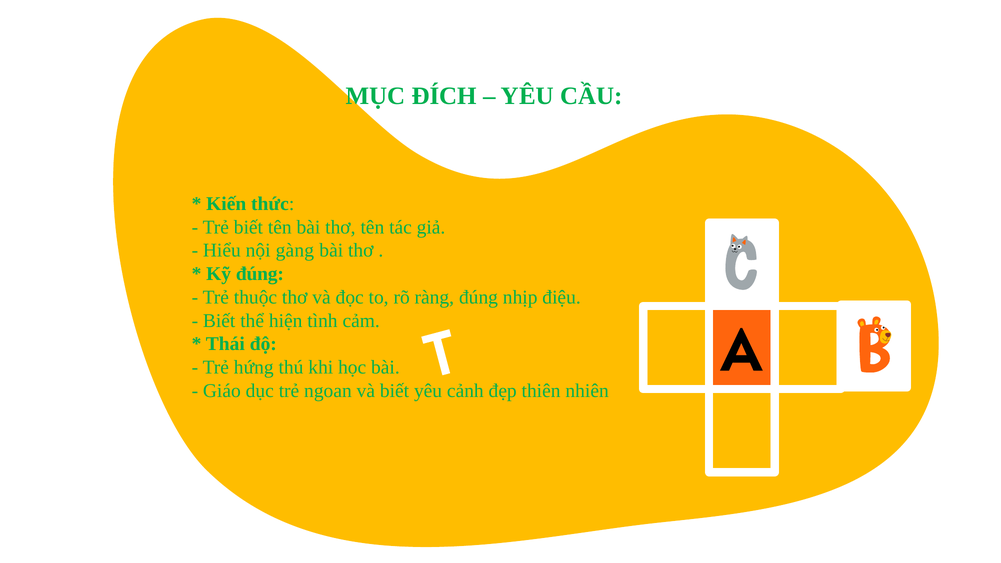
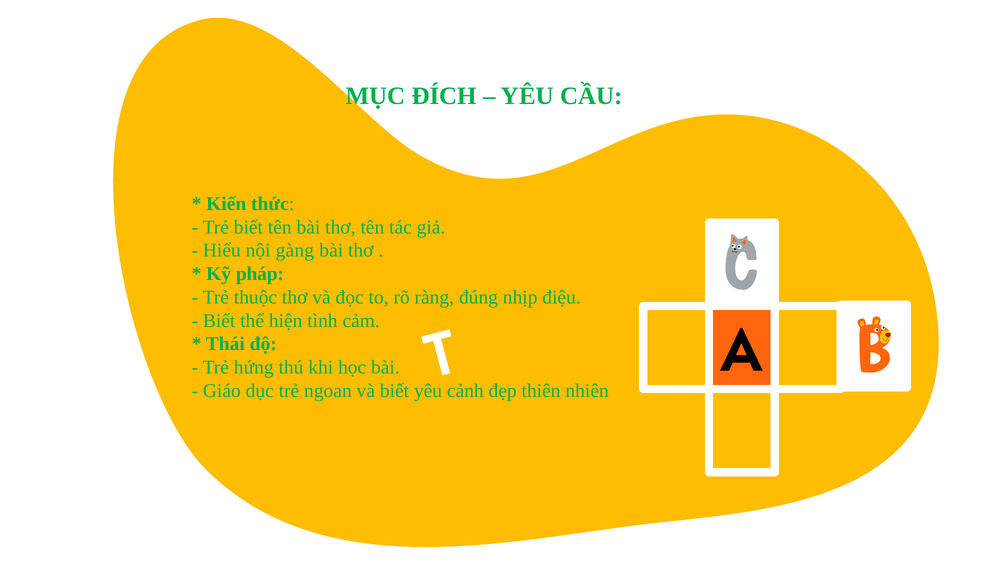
Kỹ đúng: đúng -> pháp (260, 274)
